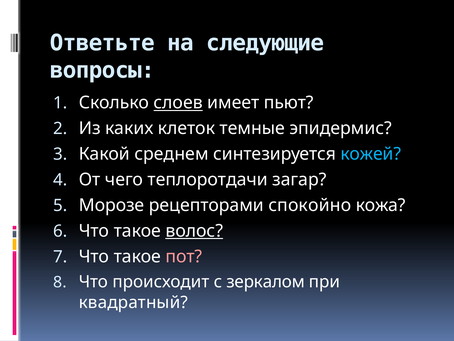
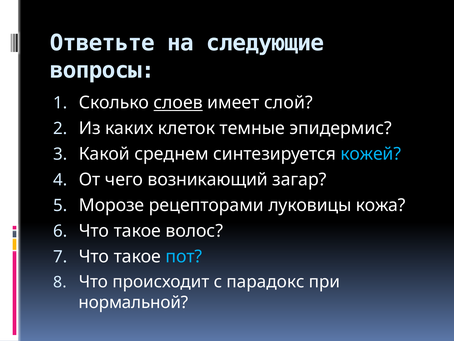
пьют: пьют -> слой (289, 103)
теплоротдачи: теплоротдачи -> возникающий (208, 179)
спокойно: спокойно -> луковицы (310, 205)
волос underline: present -> none (194, 231)
пот colour: pink -> light blue (184, 256)
зеркалом: зеркалом -> парадокс (266, 281)
квадратный: квадратный -> нормальной (133, 302)
